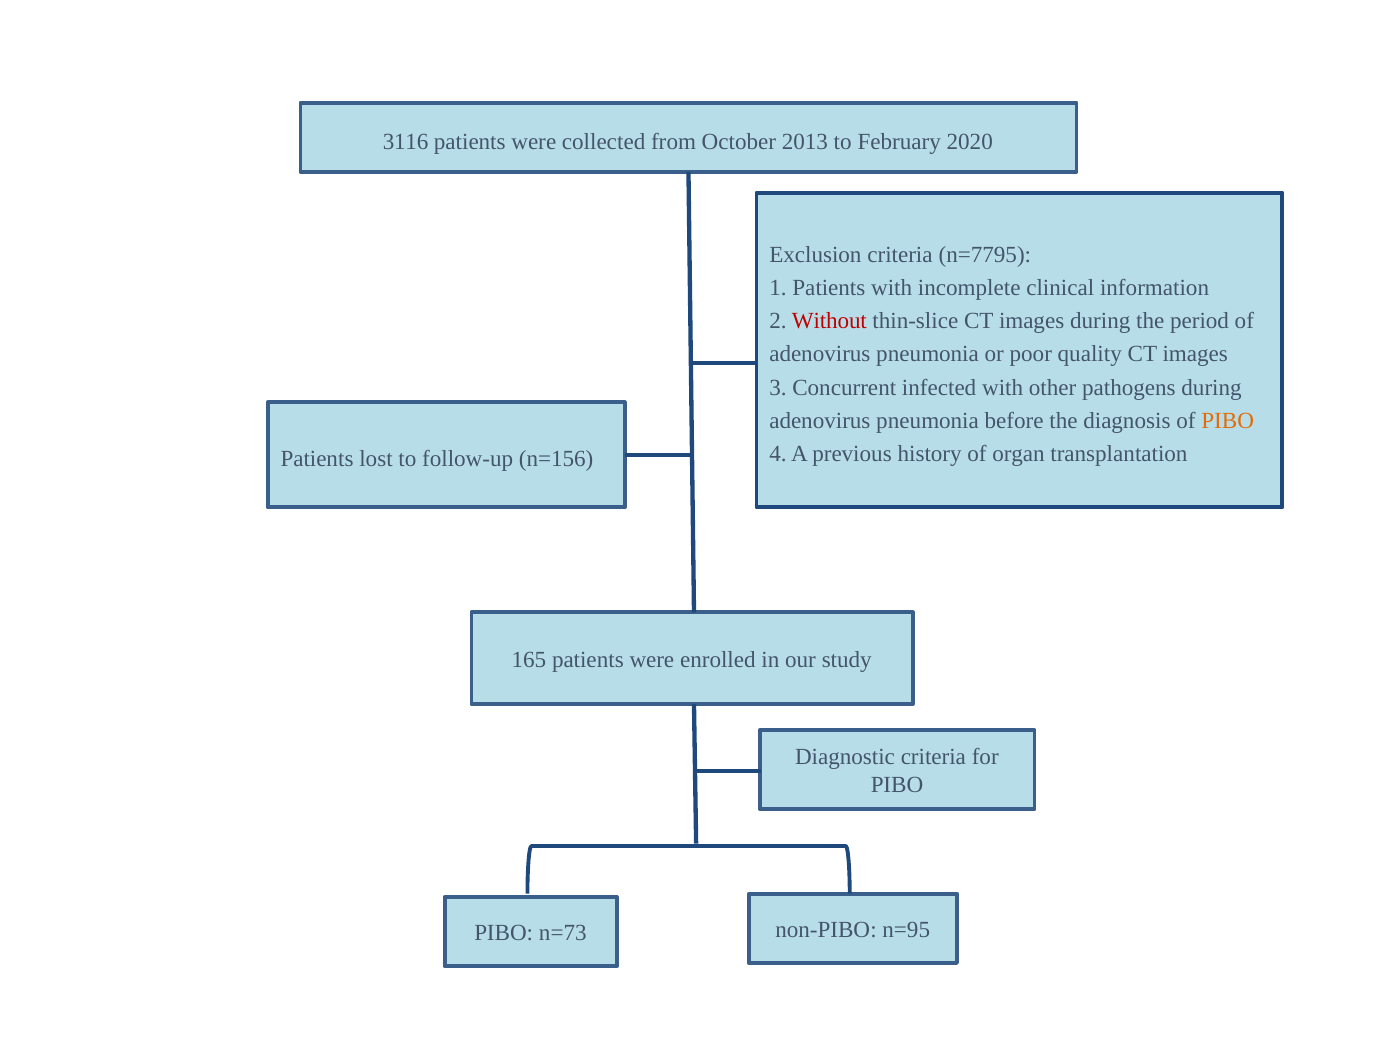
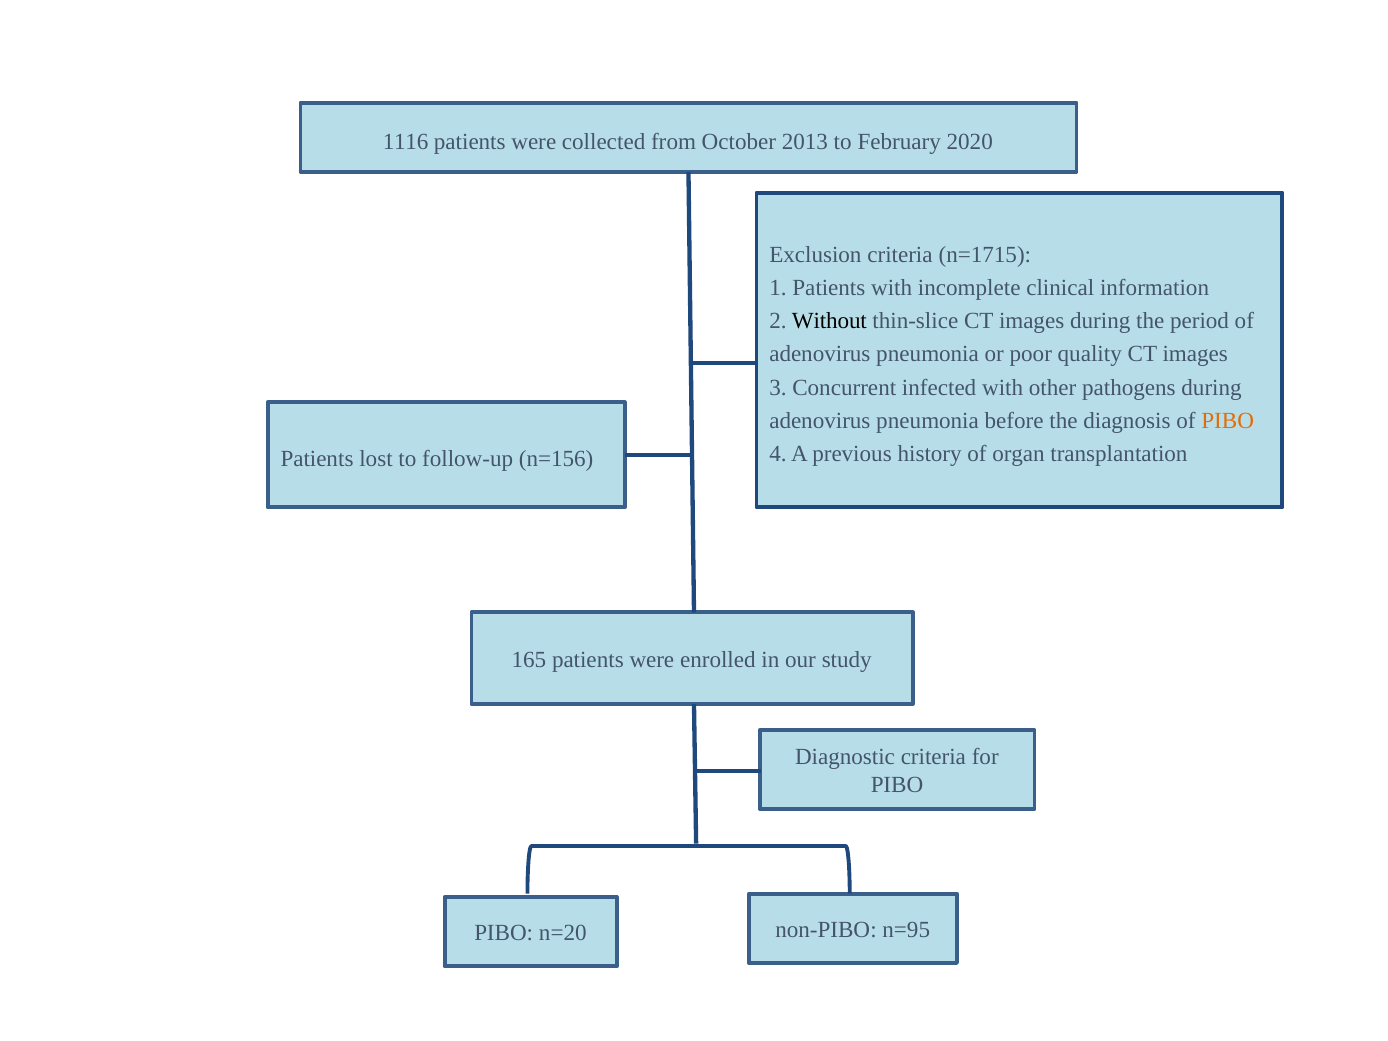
3116: 3116 -> 1116 (406, 142)
n=7795: n=7795 -> n=1715 (985, 255)
Without colour: red -> black (829, 321)
n=73: n=73 -> n=20 (563, 933)
